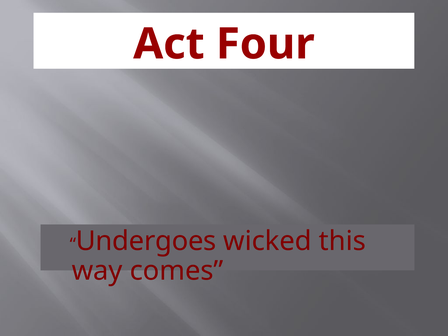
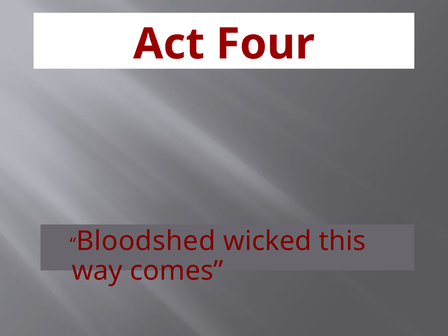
Undergoes: Undergoes -> Bloodshed (146, 241)
